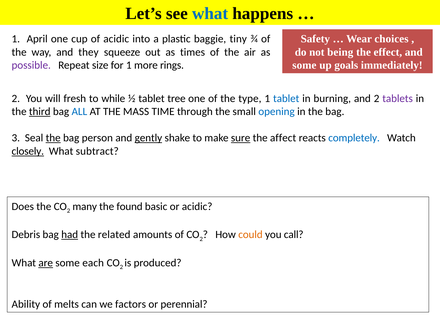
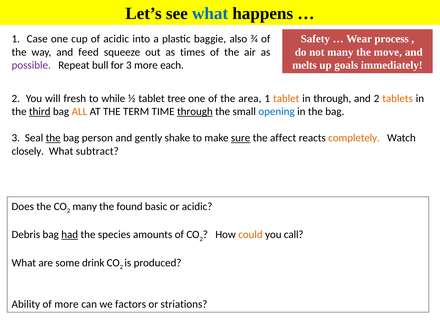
choices: choices -> process (392, 39)
April: April -> Case (37, 39)
tiny: tiny -> also (238, 39)
not being: being -> many (340, 52)
effect: effect -> move (388, 52)
they: they -> feed (89, 52)
some: some -> melts (304, 65)
size: size -> bull (100, 65)
for 1: 1 -> 3 (129, 65)
rings: rings -> each (172, 65)
type: type -> area (250, 98)
tablet colour: blue -> orange (286, 98)
in burning: burning -> through (332, 98)
tablets colour: purple -> orange (398, 98)
ALL colour: blue -> orange (79, 112)
MASS: MASS -> TERM (136, 112)
through underline: none -> present (195, 112)
gently underline: present -> none (148, 138)
completely colour: blue -> orange (354, 138)
closely underline: present -> none (28, 151)
related: related -> species (114, 235)
are underline: present -> none (46, 263)
each: each -> drink (93, 263)
of melts: melts -> more (66, 304)
perennial: perennial -> striations (184, 304)
